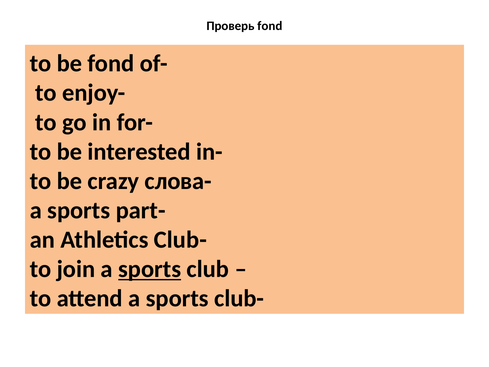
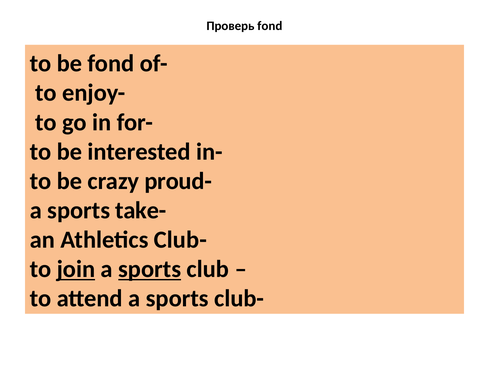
слова-: слова- -> proud- (178, 181)
part-: part- -> take- (141, 210)
join underline: none -> present (76, 269)
